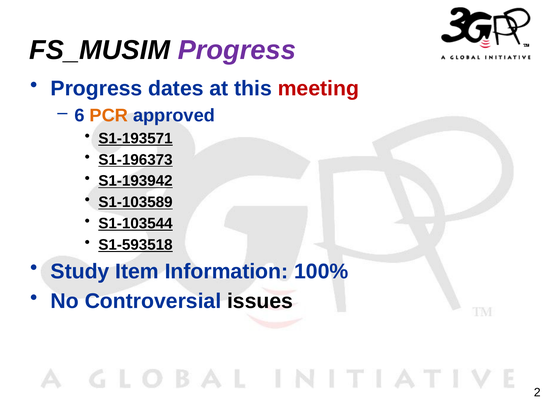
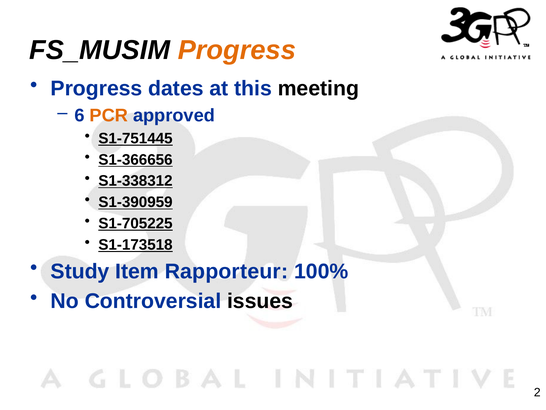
Progress colour: purple -> orange (237, 50)
meeting colour: red -> black (318, 88)
S1-193571: S1-193571 -> S1-751445 (135, 138)
S1-196373: S1-196373 -> S1-366656 (135, 160)
S1-193942: S1-193942 -> S1-338312 (135, 181)
S1-103589: S1-103589 -> S1-390959 (135, 202)
S1-103544: S1-103544 -> S1-705225 (135, 223)
S1-593518: S1-593518 -> S1-173518 (135, 244)
Information: Information -> Rapporteur (226, 271)
